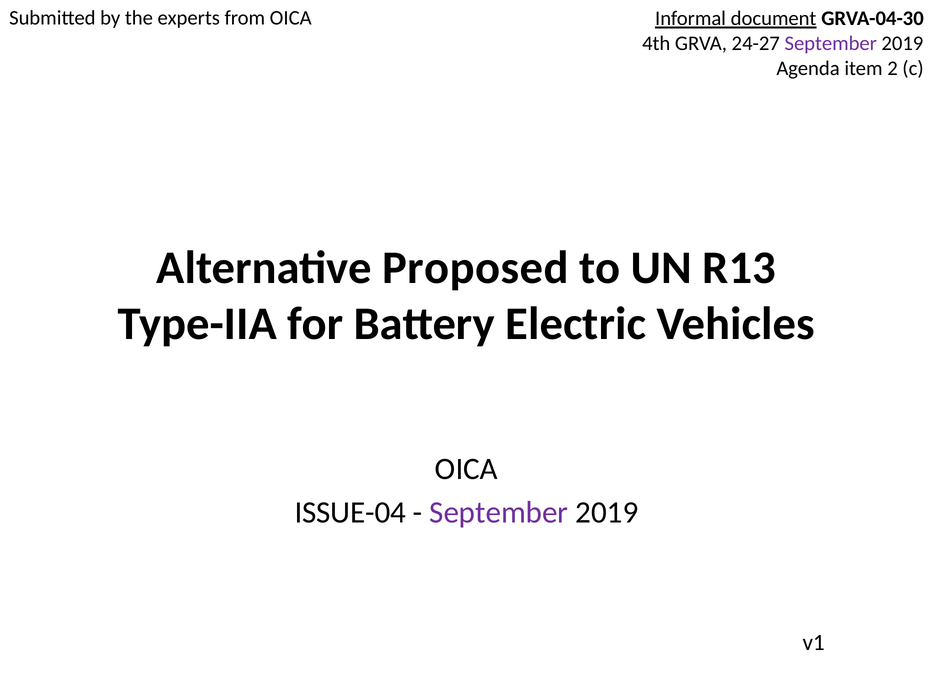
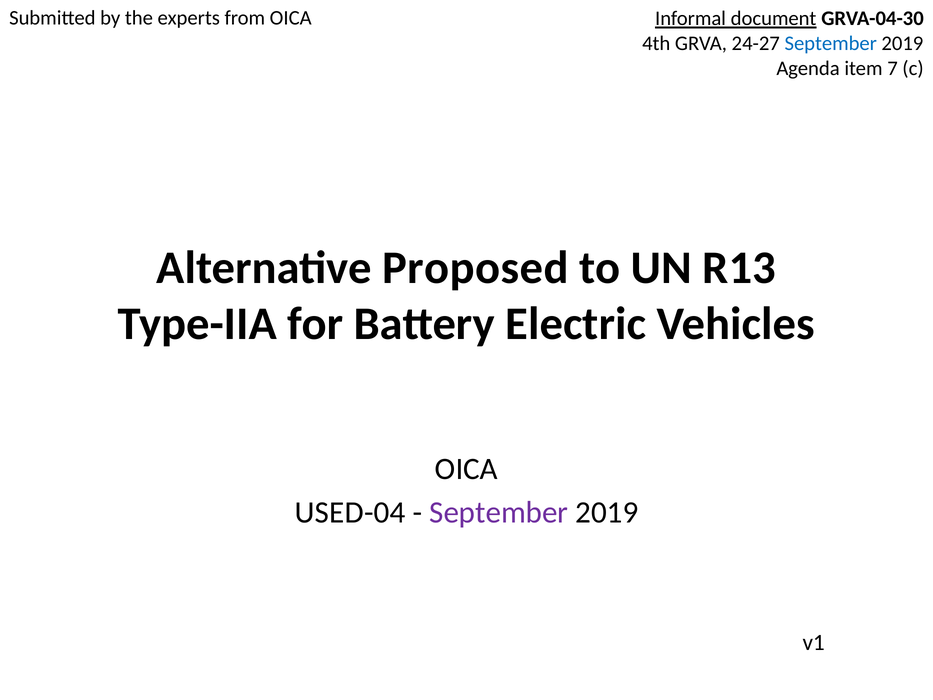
September colour: purple -> blue (831, 43)
2: 2 -> 7 (893, 68)
ISSUE-04: ISSUE-04 -> USED-04 (350, 512)
